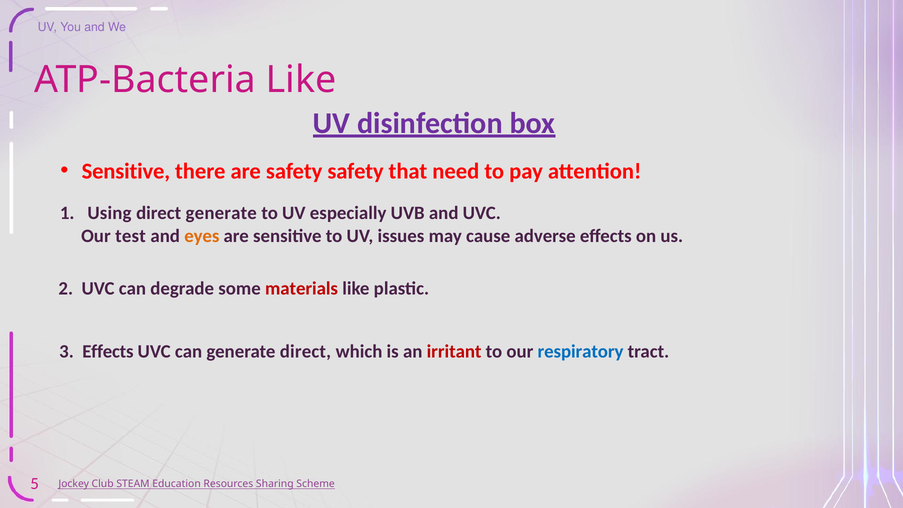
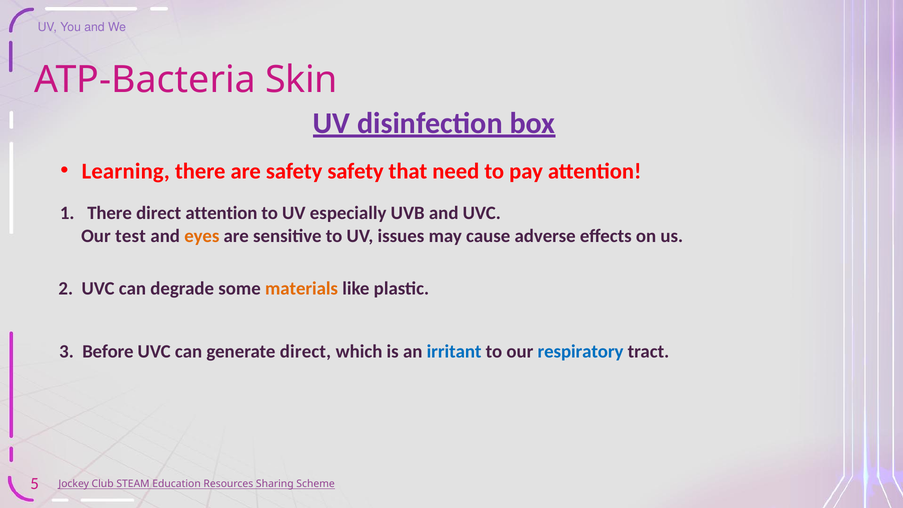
ATP-Bacteria Like: Like -> Skin (301, 80)
Sensitive: Sensitive -> Learning (126, 171)
1 Using: Using -> There (110, 213)
direct generate: generate -> attention (221, 213)
materials colour: red -> orange (301, 288)
3 Effects: Effects -> Before (108, 352)
irritant colour: red -> blue (454, 352)
